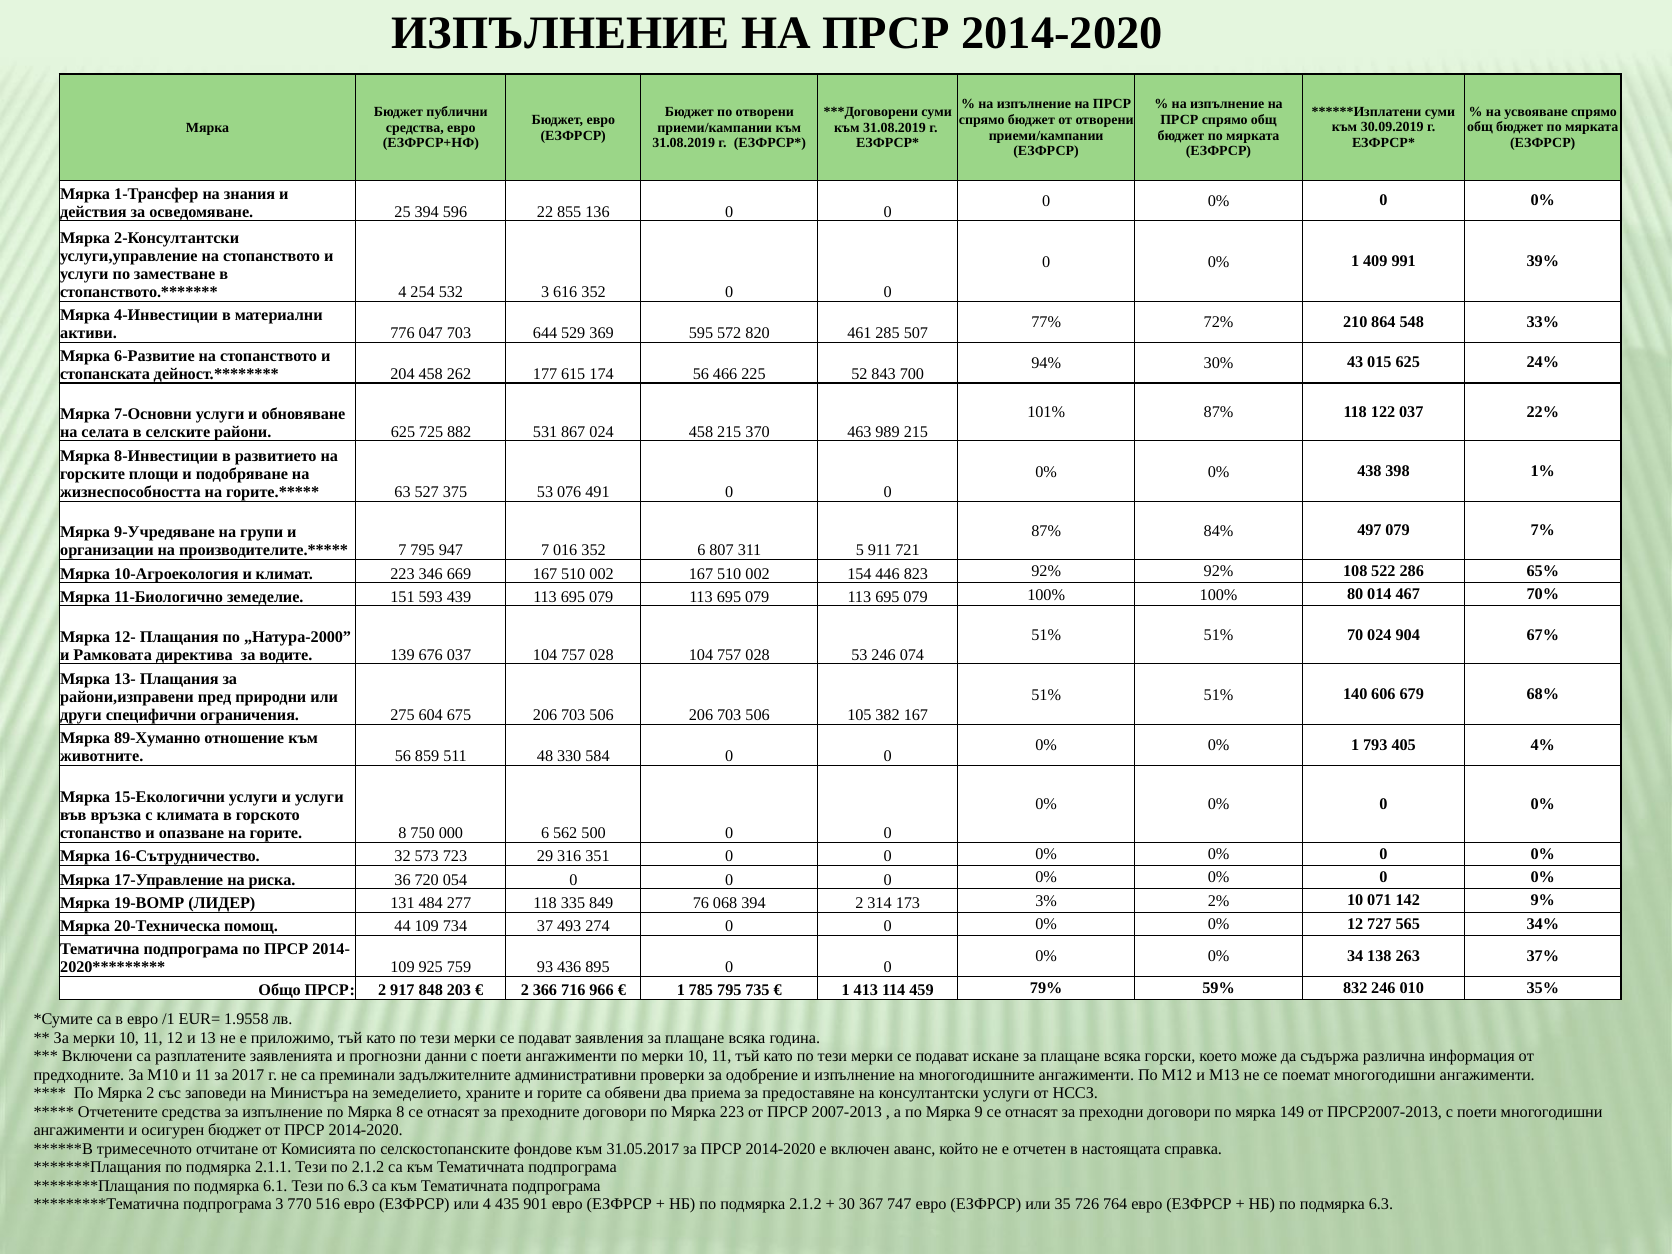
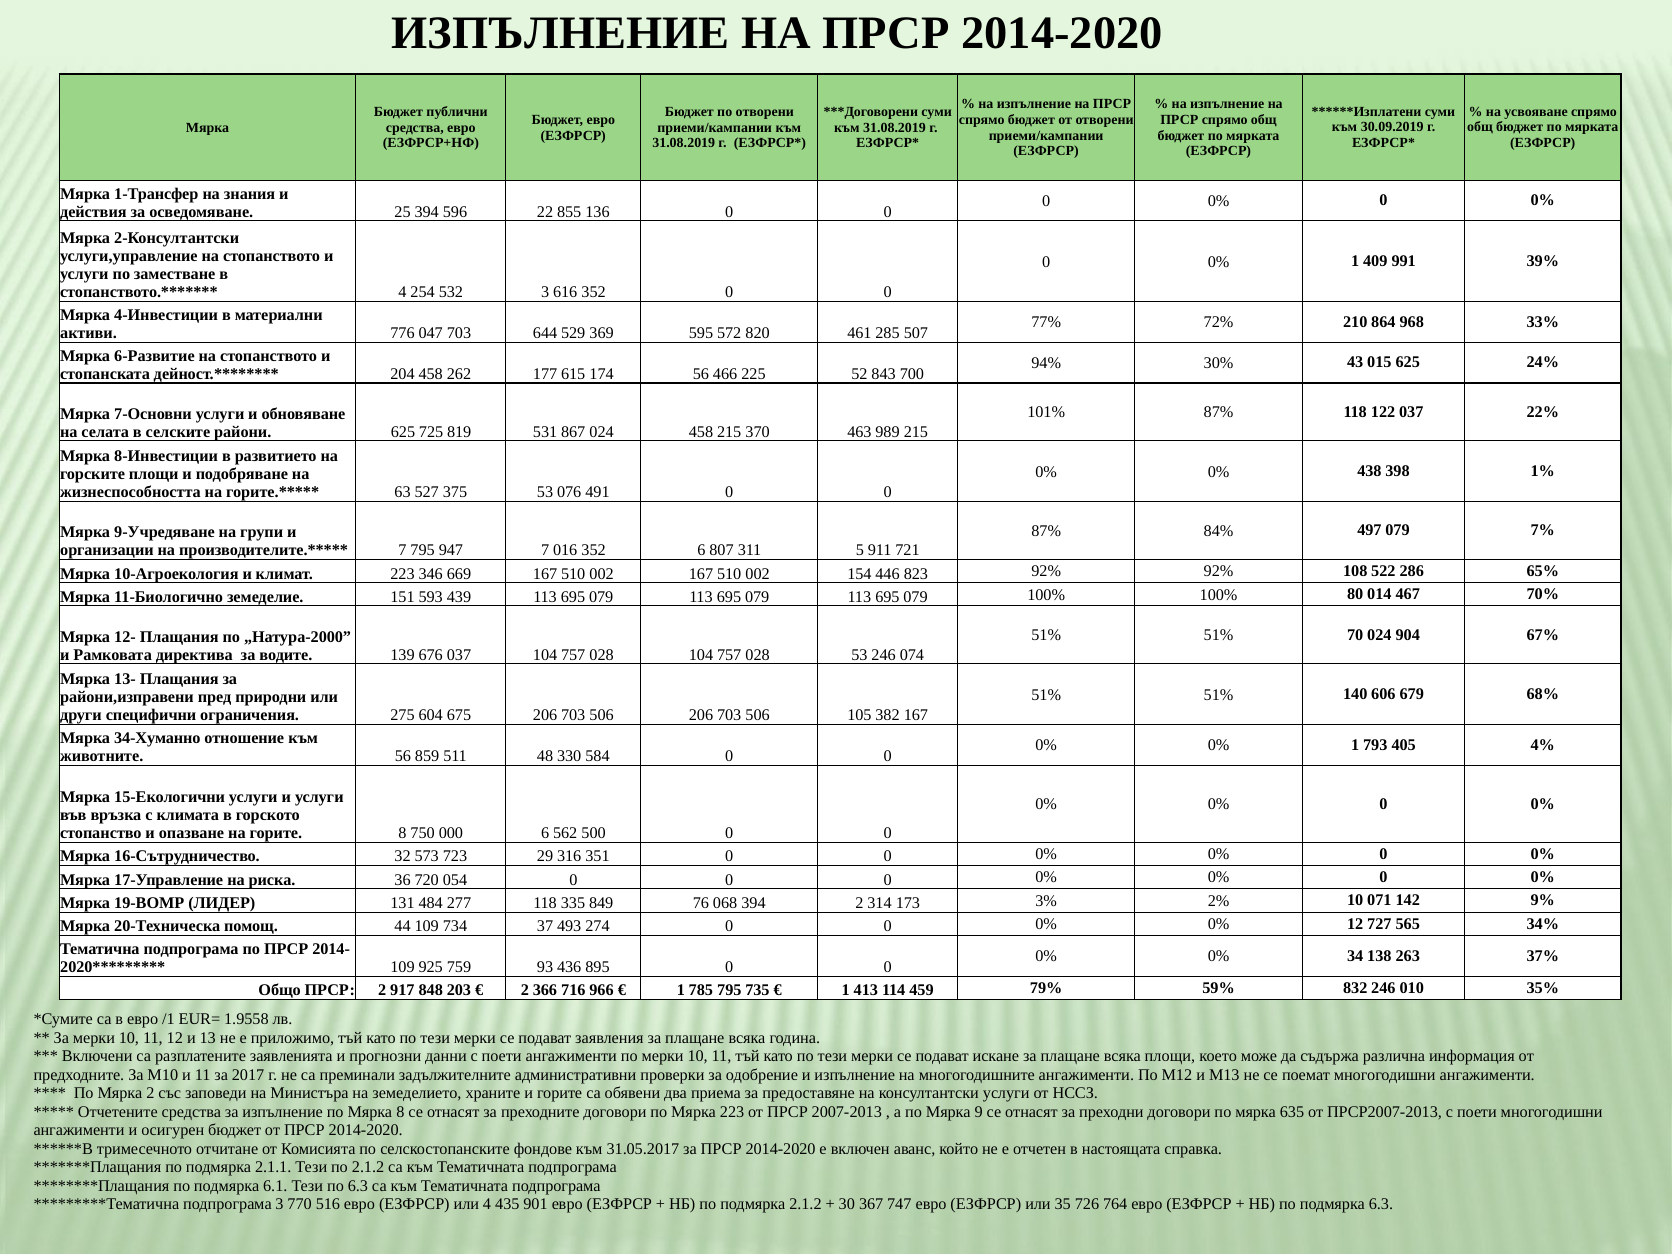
548: 548 -> 968 (1412, 322)
882: 882 -> 819 (459, 432)
89-Хуманно: 89-Хуманно -> 34-Хуманно (157, 738)
всяка горски: горски -> площи (1170, 1057)
149: 149 -> 635 (1292, 1112)
